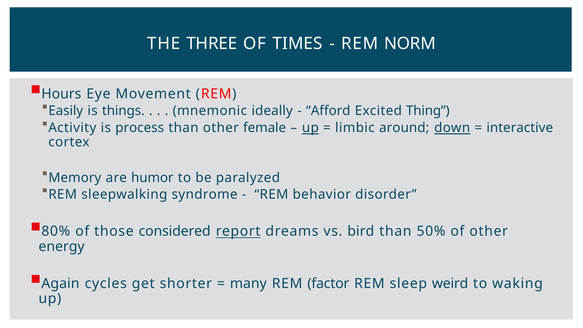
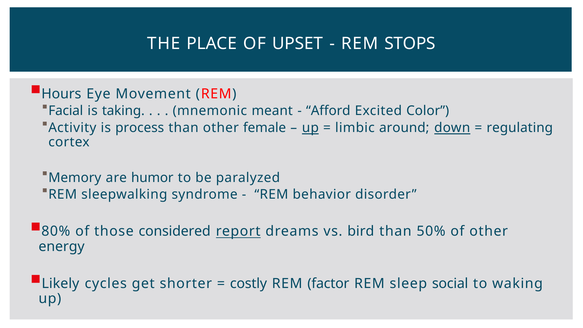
THREE: THREE -> PLACE (212, 43)
TIMES: TIMES -> UPSET (298, 43)
NORM: NORM -> STOPS (410, 43)
Easily: Easily -> Facial (66, 111)
things: things -> taking (123, 111)
ideally: ideally -> meant (272, 111)
Thing: Thing -> Color (428, 111)
interactive: interactive -> regulating (520, 128)
Again: Again -> Likely (60, 283)
many: many -> costly (248, 283)
weird: weird -> social (450, 283)
